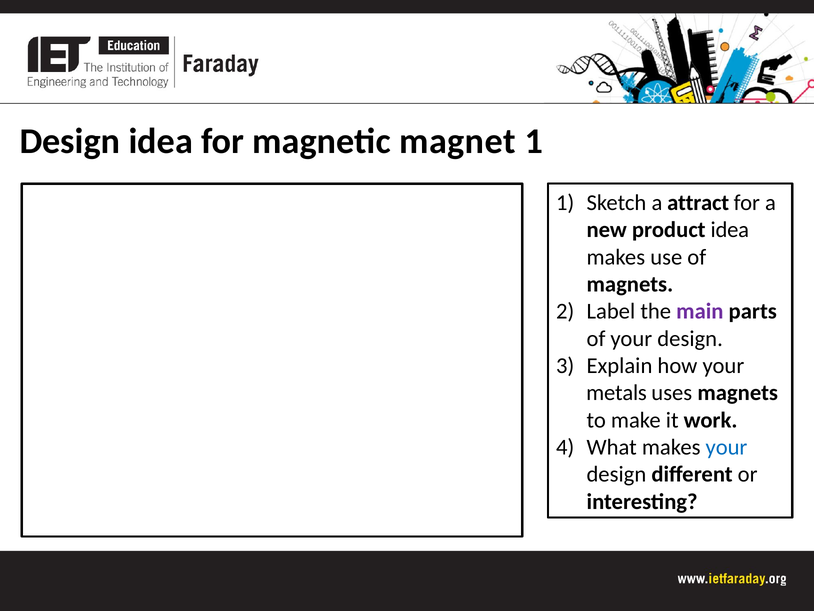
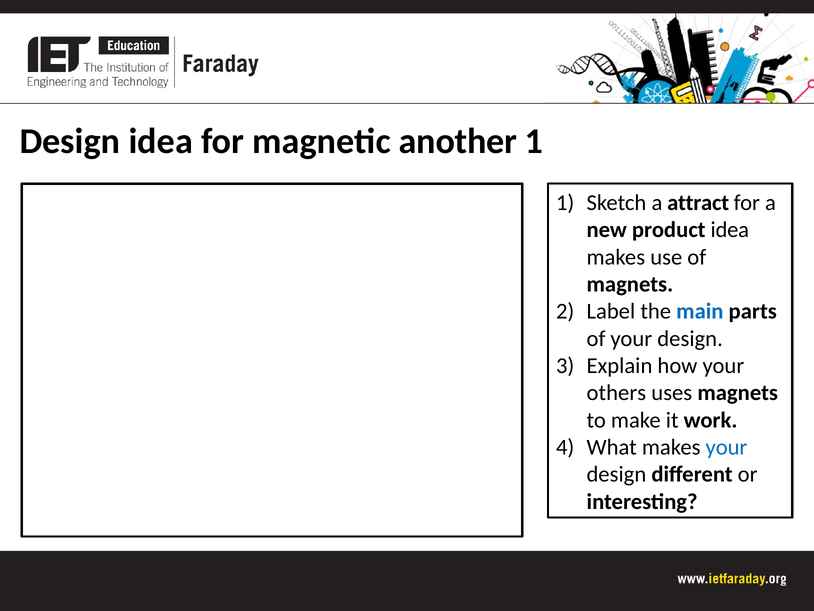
magnet: magnet -> another (458, 141)
main colour: purple -> blue (700, 311)
metals: metals -> others (616, 393)
